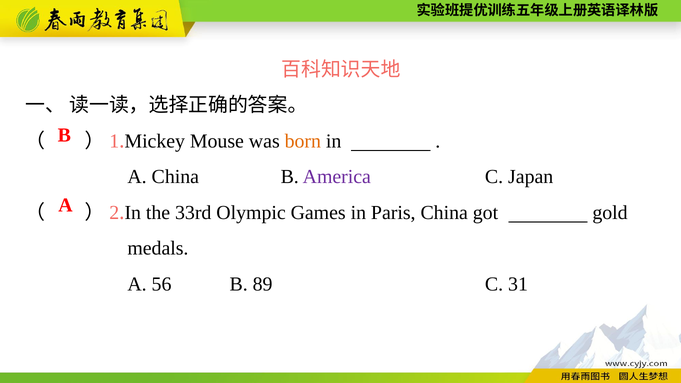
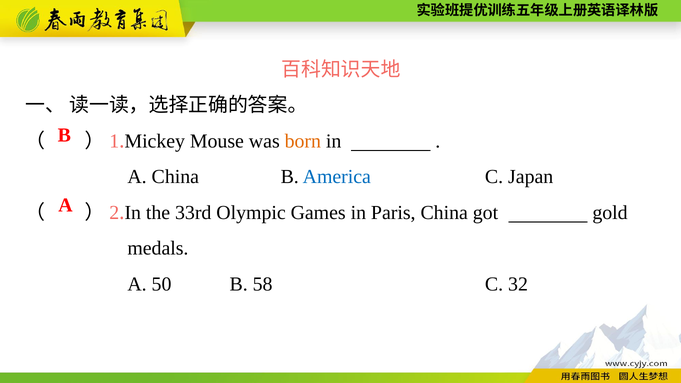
America colour: purple -> blue (337, 177)
56: 56 -> 50 (162, 284)
89: 89 -> 58 (263, 284)
31: 31 -> 32 (518, 284)
